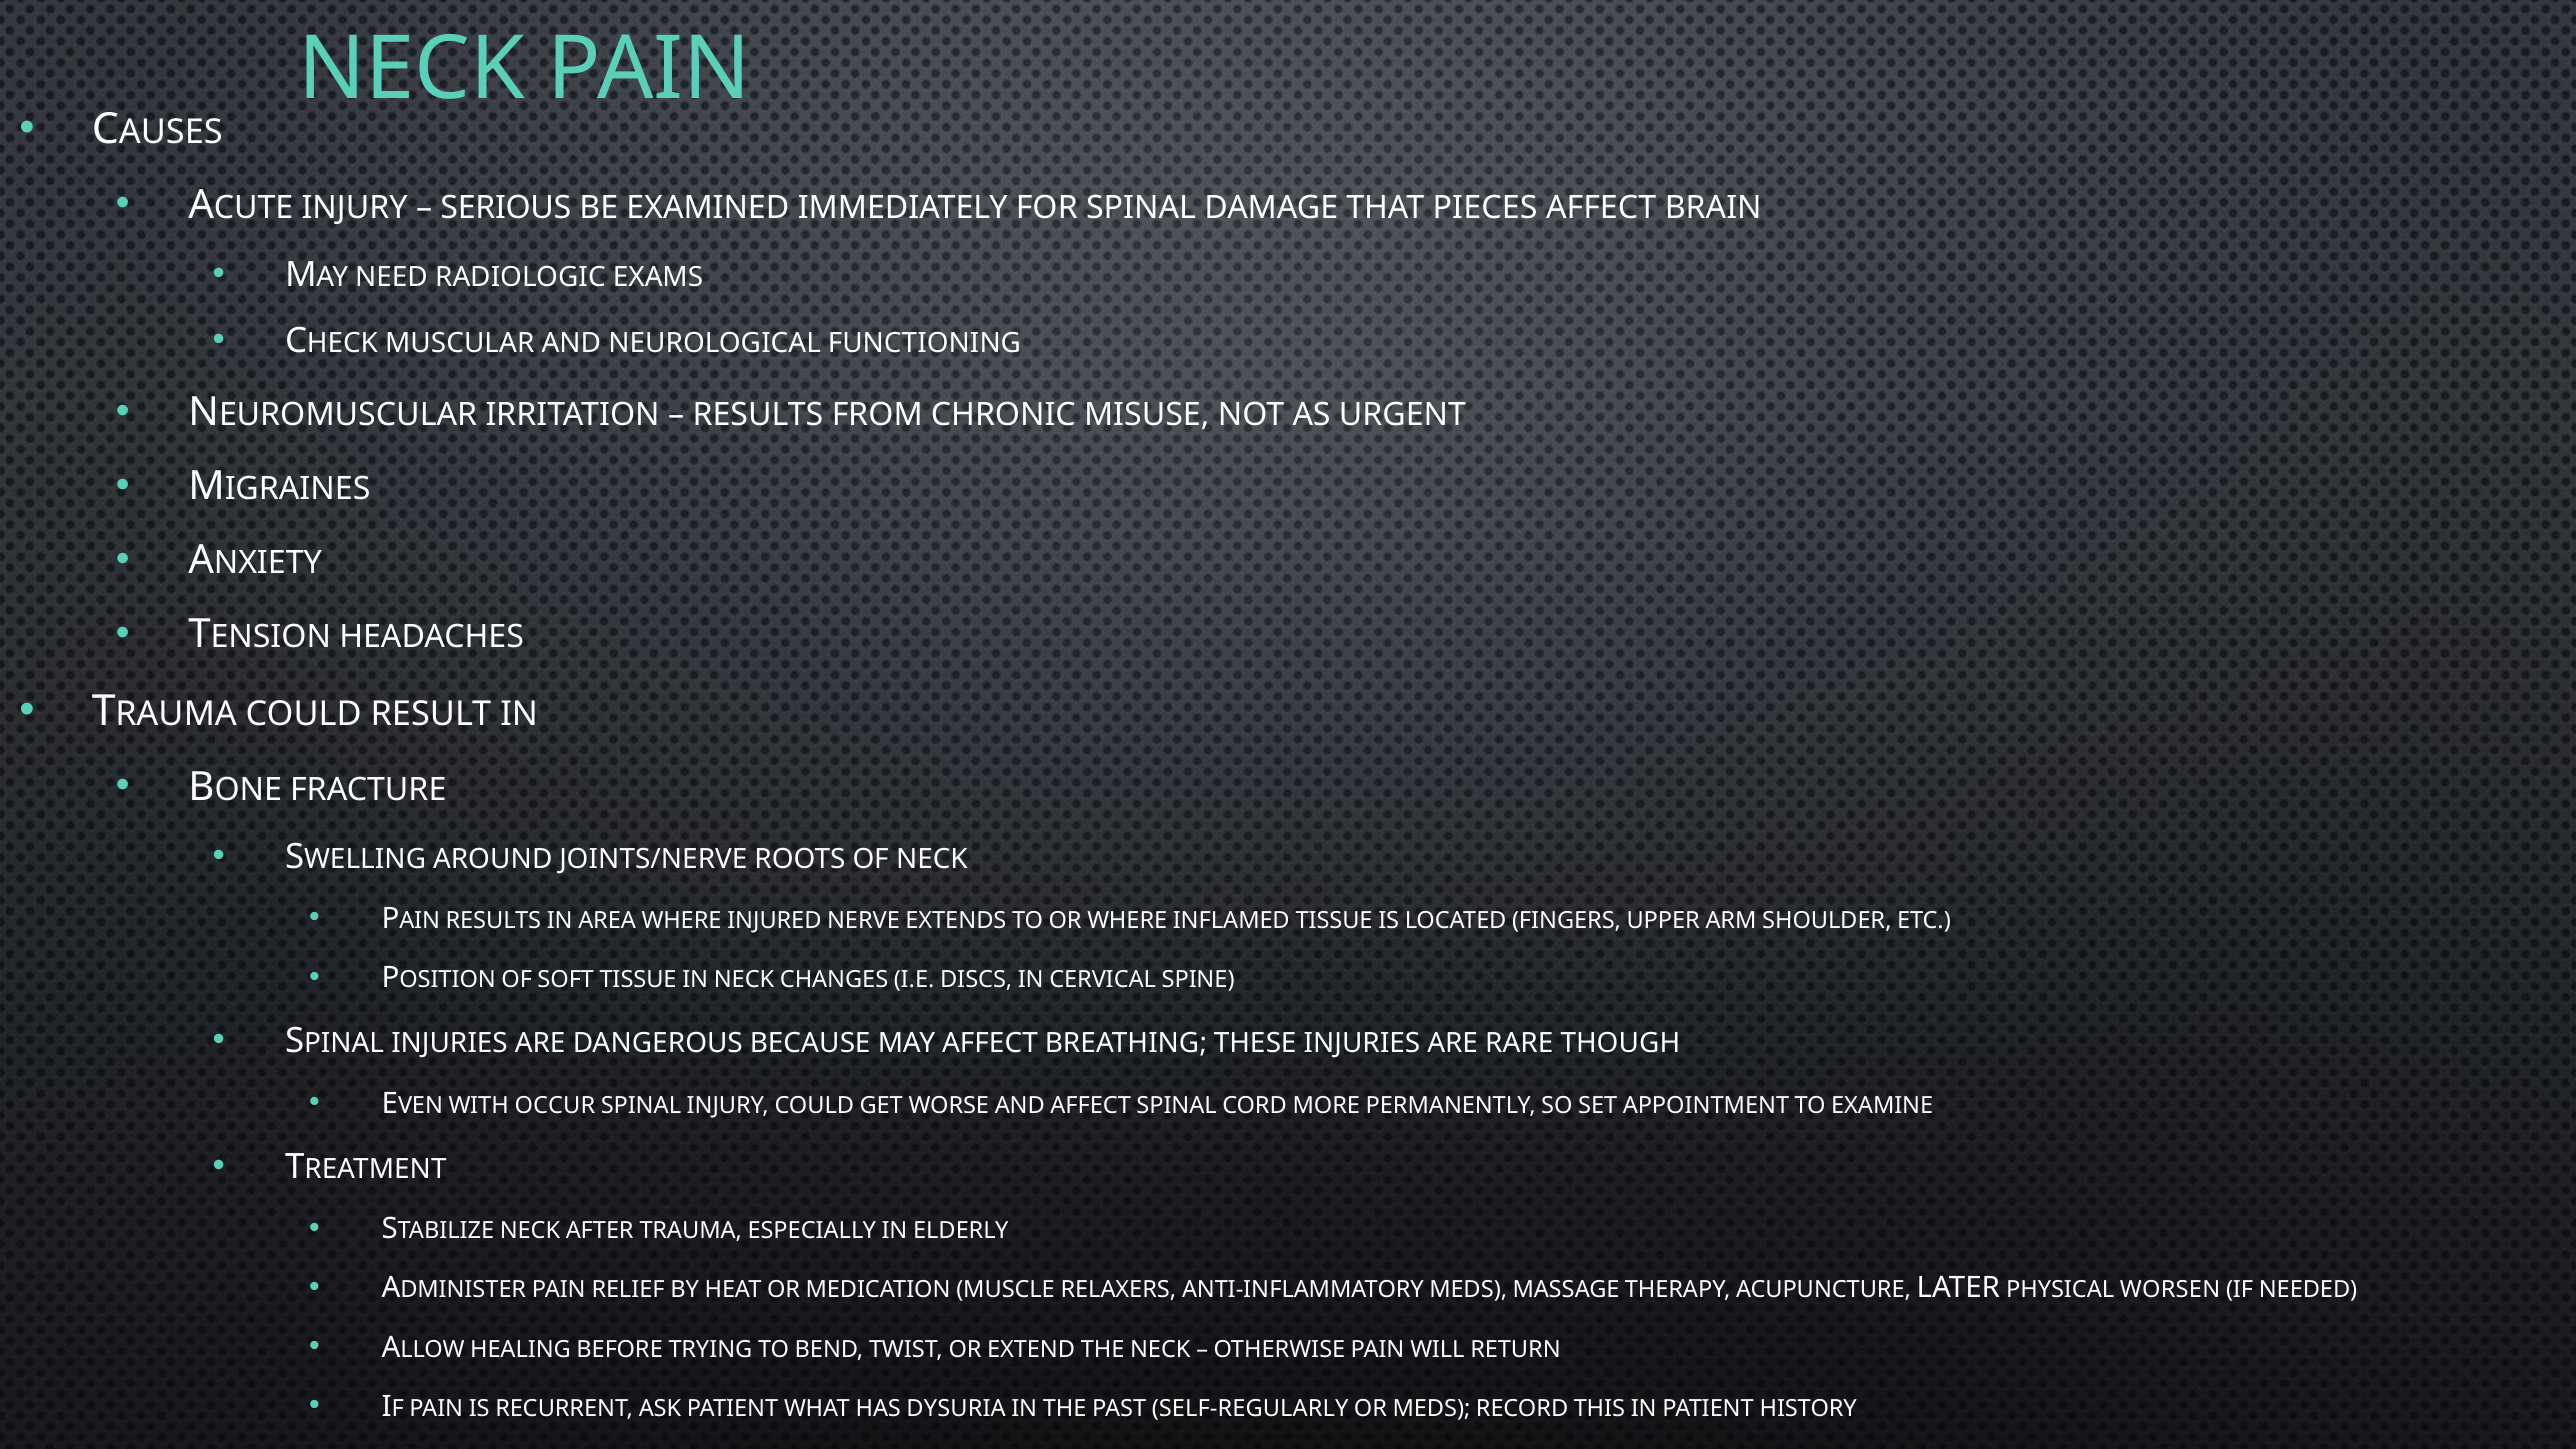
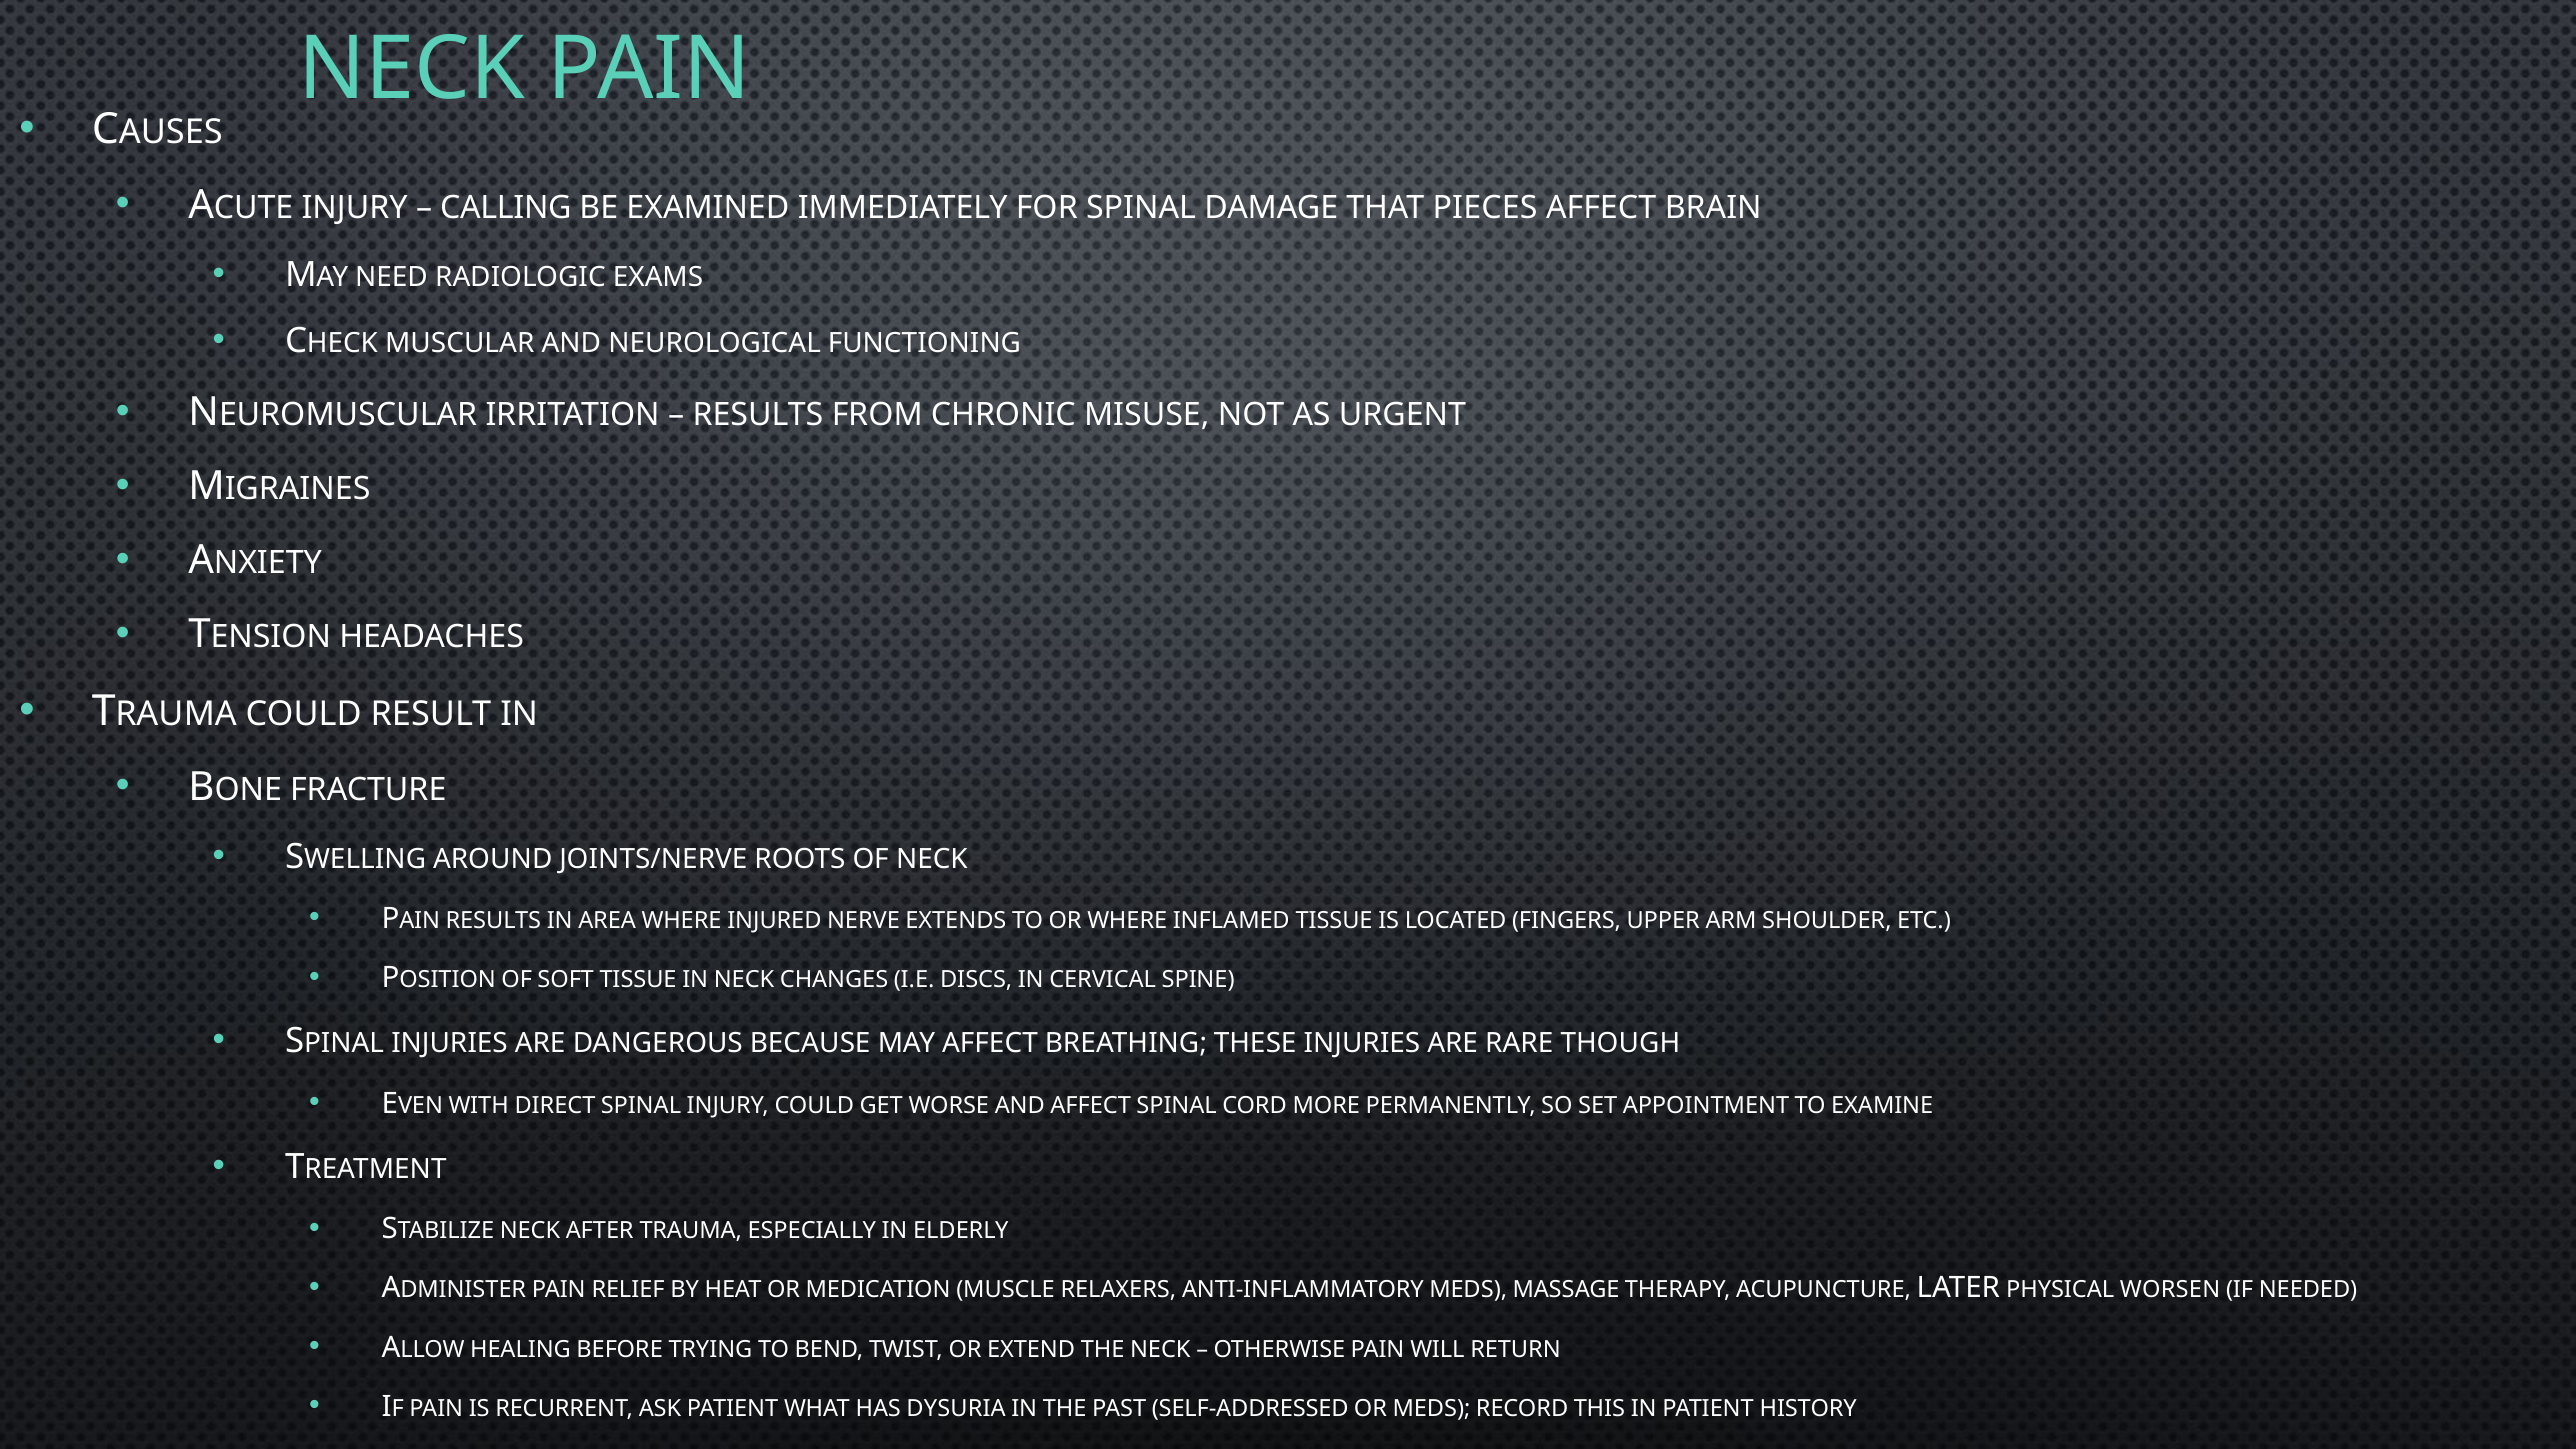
SERIOUS: SERIOUS -> CALLING (506, 208)
OCCUR: OCCUR -> DIRECT (555, 1105)
SELF-REGULARLY: SELF-REGULARLY -> SELF-ADDRESSED (1250, 1408)
